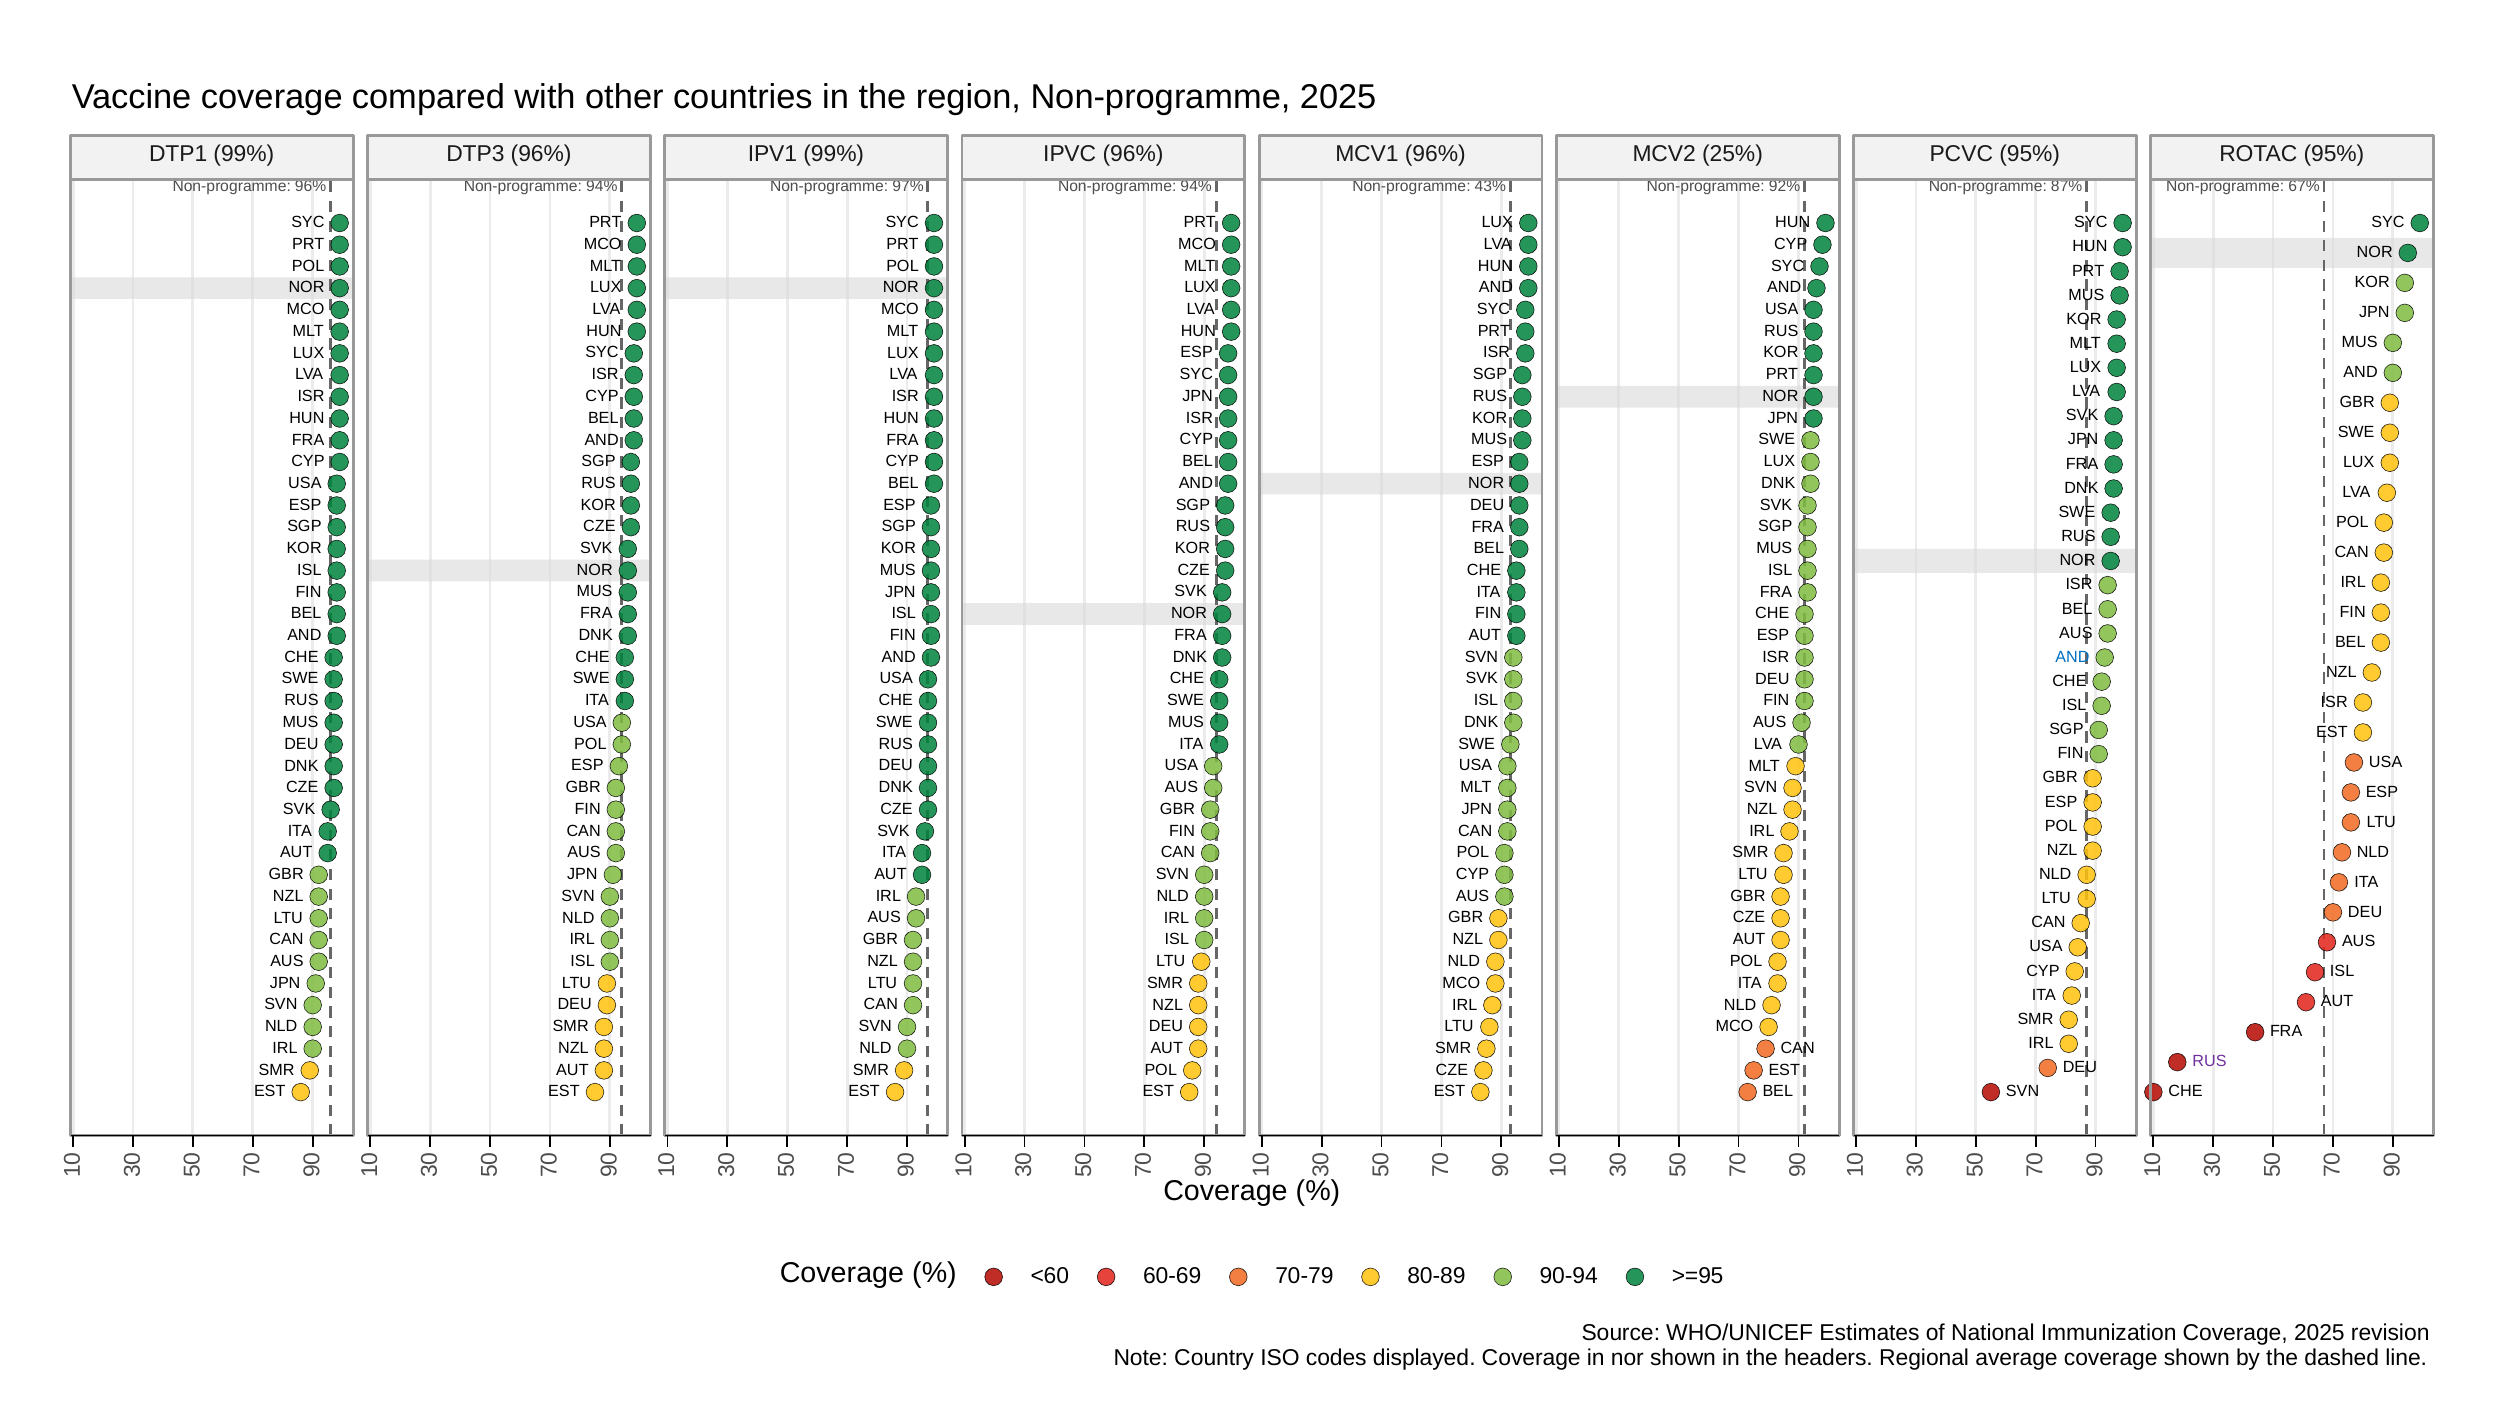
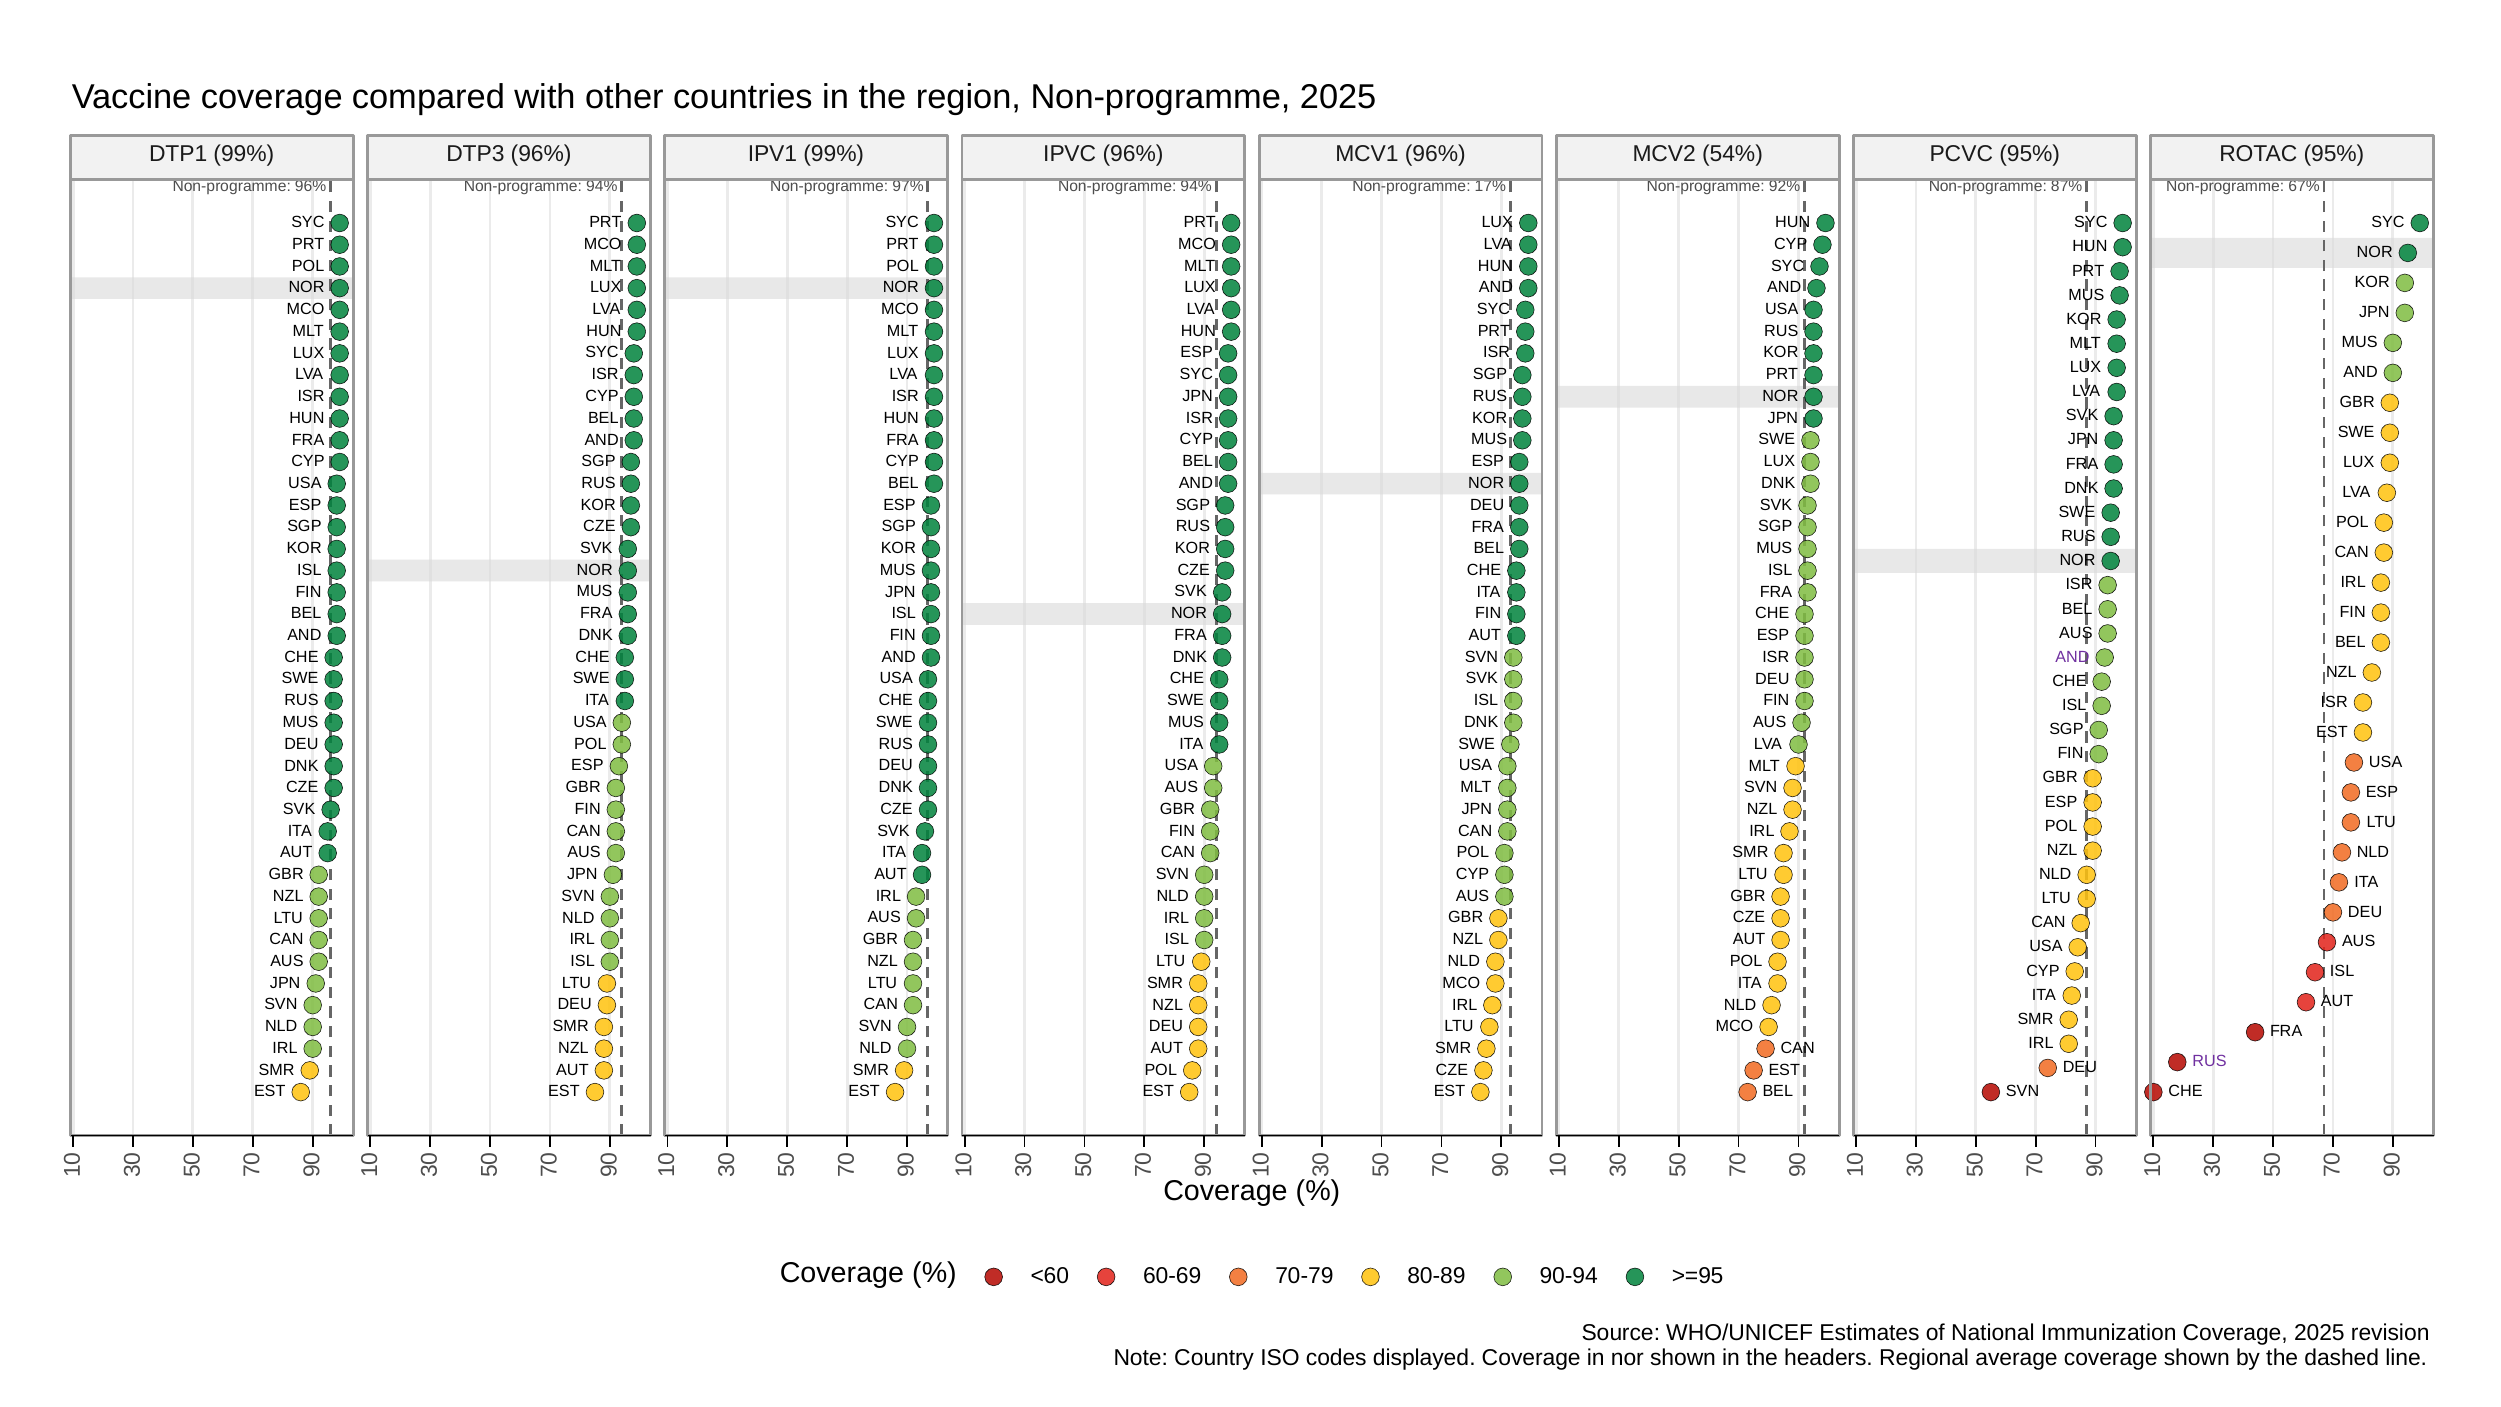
25%: 25% -> 54% (1733, 154)
43%: 43% -> 17% (1490, 186)
AND colour: blue -> purple (2072, 657)
